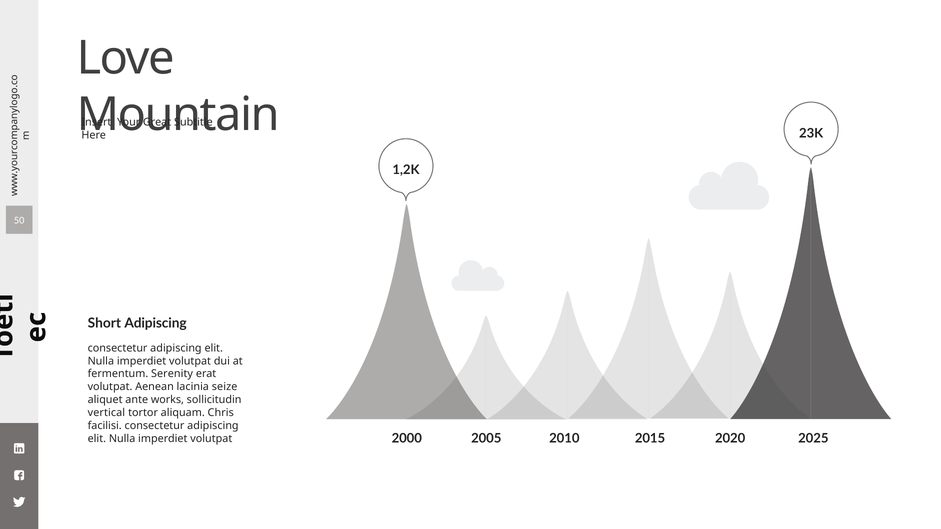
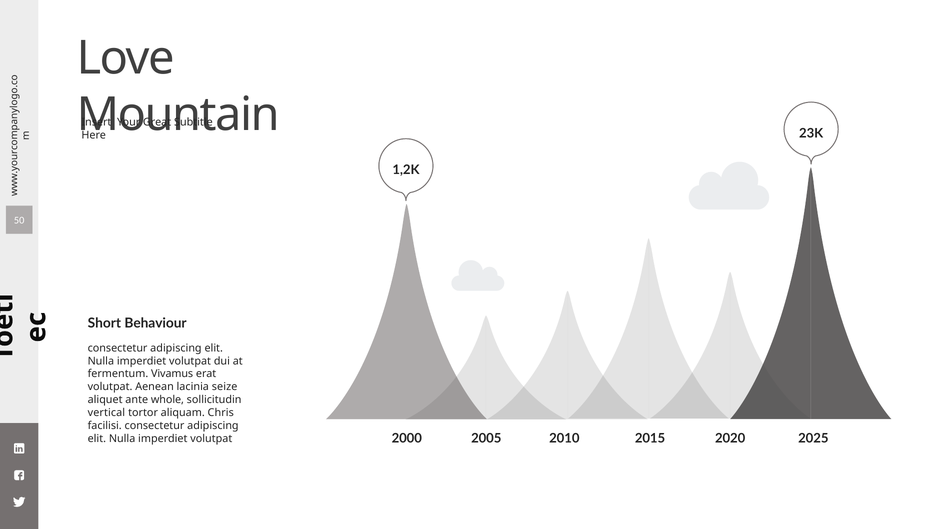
Short Adipiscing: Adipiscing -> Behaviour (155, 324)
Serenity: Serenity -> Vivamus (172, 374)
works: works -> whole (167, 400)
